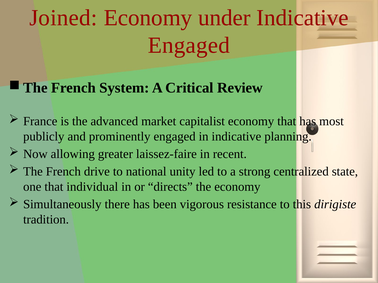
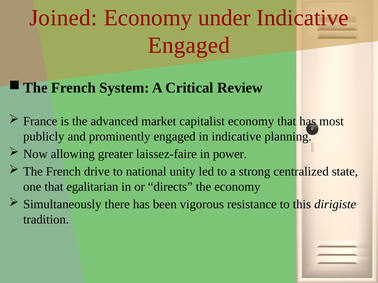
recent: recent -> power (230, 154)
individual: individual -> egalitarian (92, 187)
